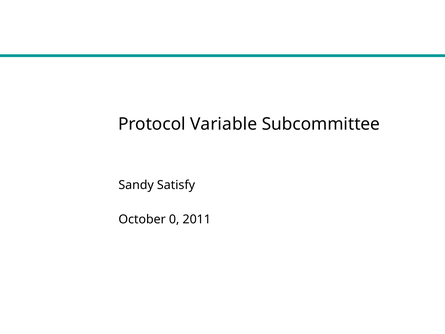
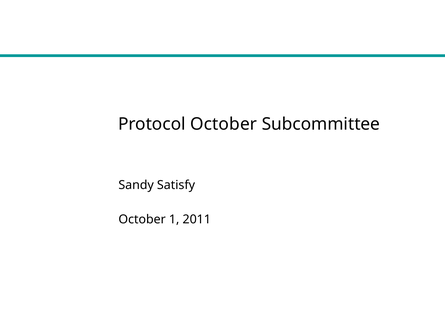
Protocol Variable: Variable -> October (224, 124)
0: 0 -> 1 (174, 219)
